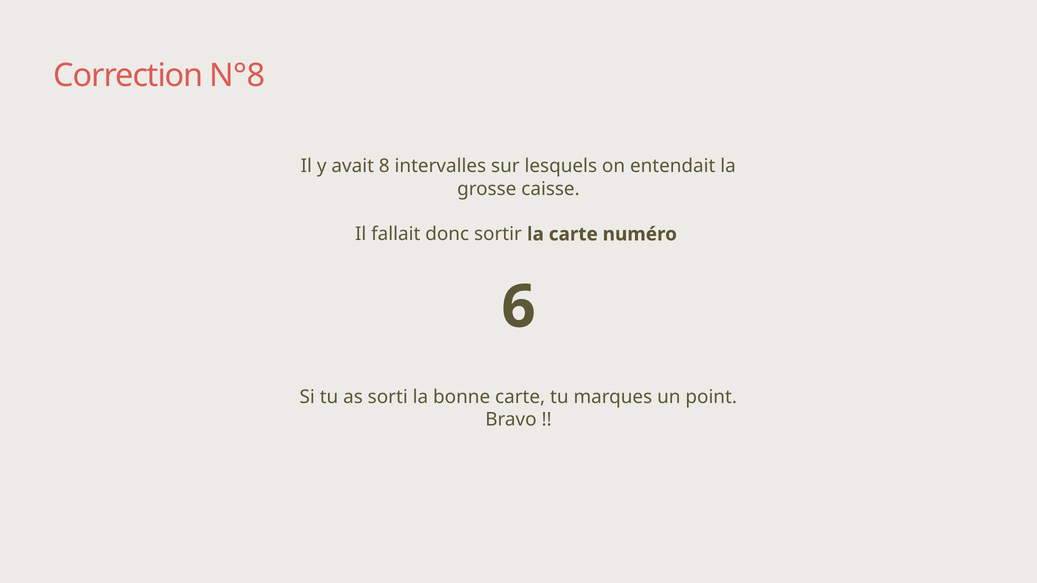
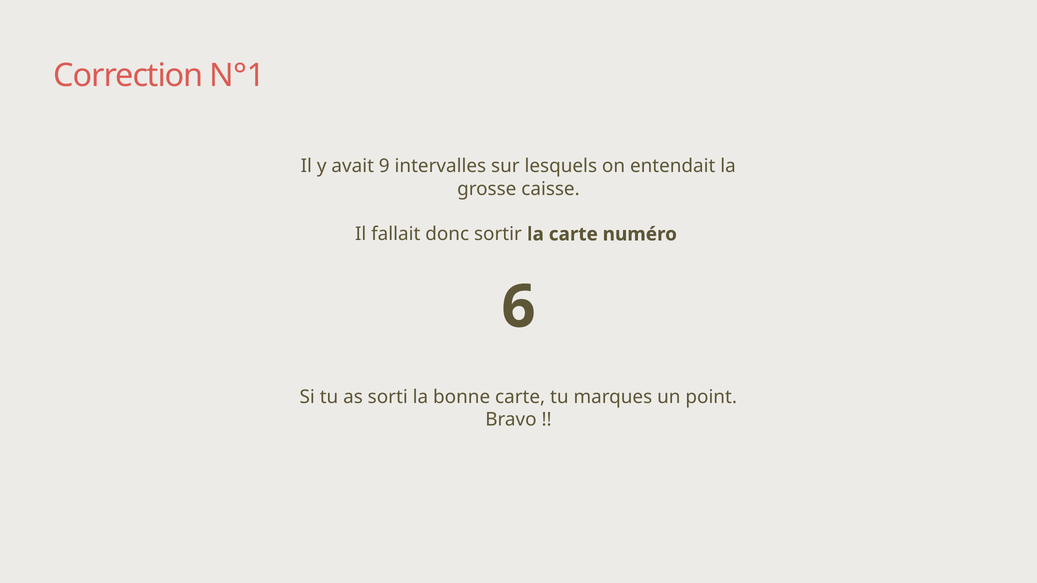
N°8: N°8 -> N°1 (237, 76)
8: 8 -> 9 (384, 166)
